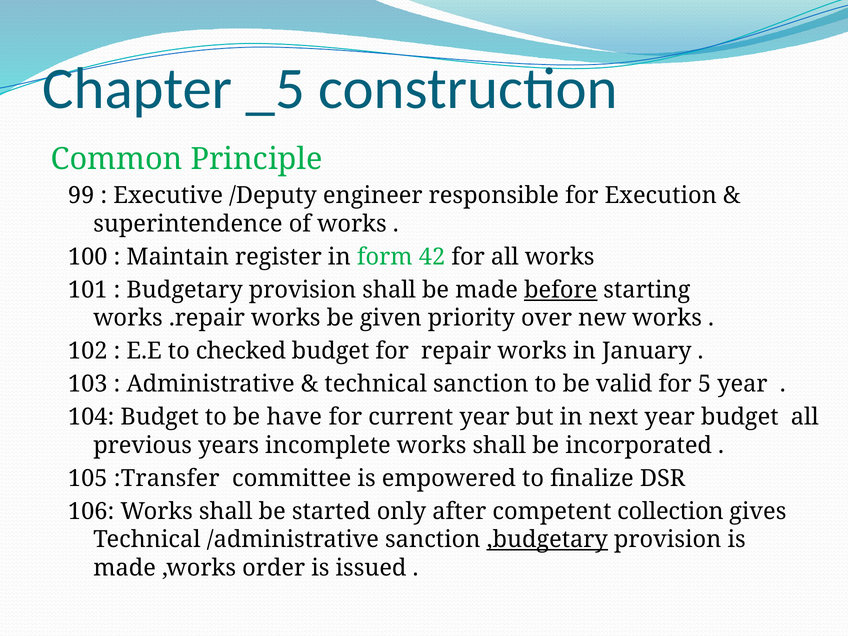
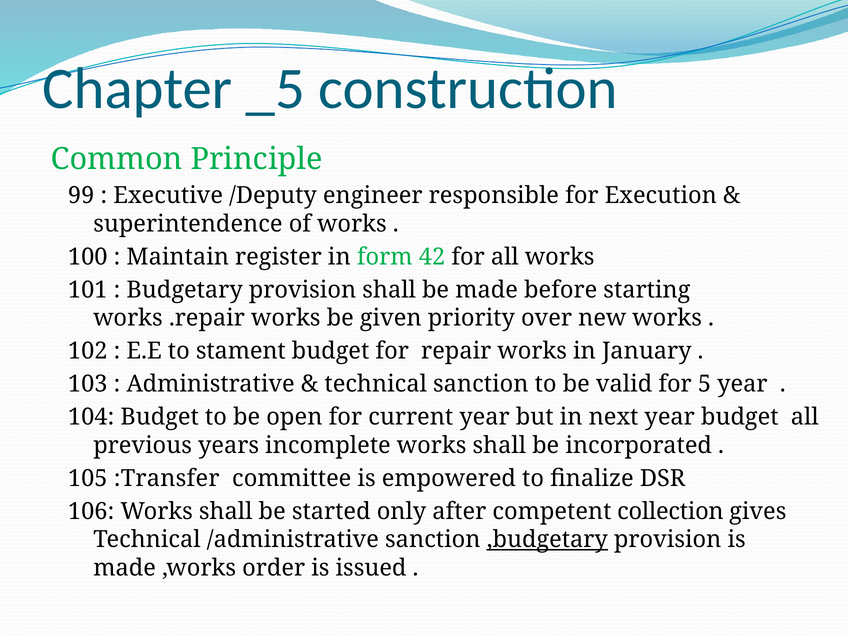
before underline: present -> none (561, 290)
checked: checked -> stament (241, 351)
have: have -> open (294, 417)
